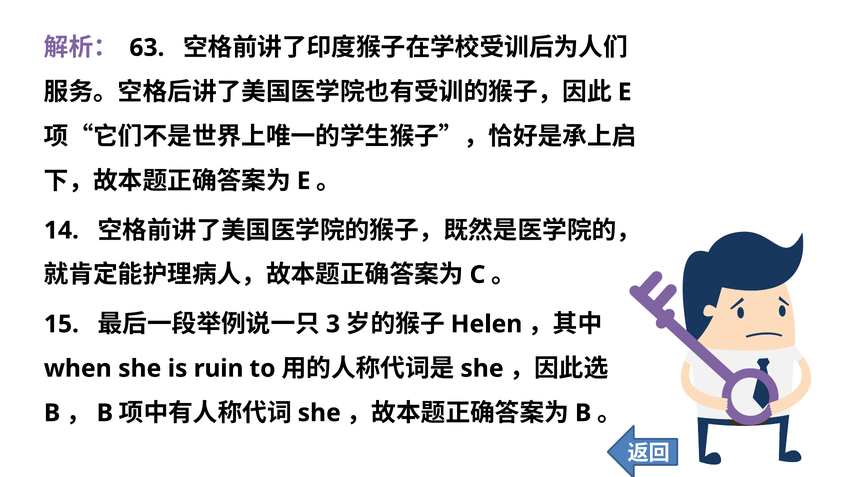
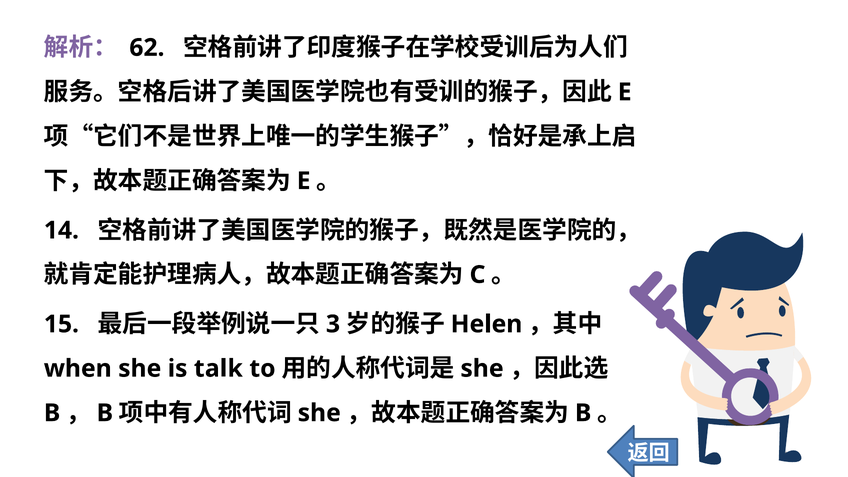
63: 63 -> 62 (147, 48)
ruin: ruin -> talk (218, 369)
